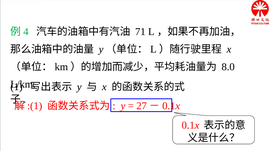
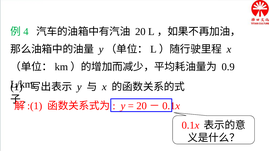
71: 71 -> 20 (140, 32)
8.0: 8.0 -> 0.9 (228, 67)
27: 27 -> 20 (142, 106)
